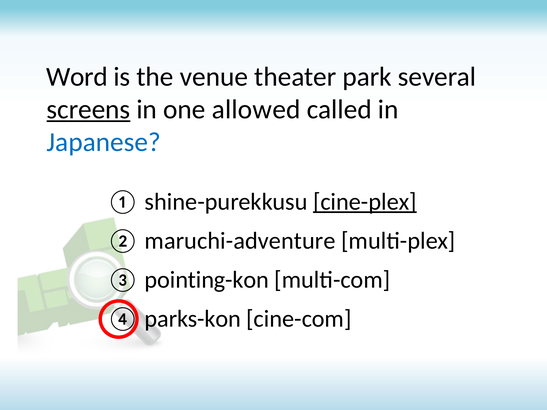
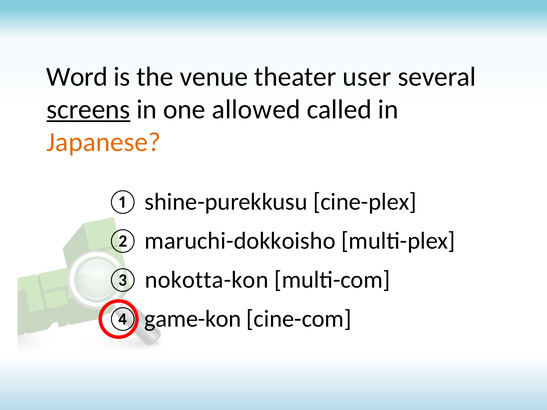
park: park -> user (367, 77)
Japanese colour: blue -> orange (104, 142)
cine-plex underline: present -> none (365, 202)
maruchi-adventure: maruchi-adventure -> maruchi-dokkoisho (240, 241)
pointing-kon: pointing-kon -> nokotta-kon (207, 280)
parks-kon: parks-kon -> game-kon (193, 319)
